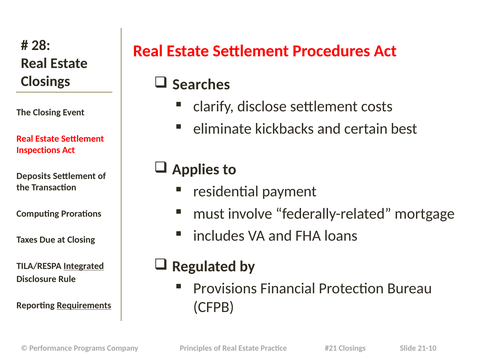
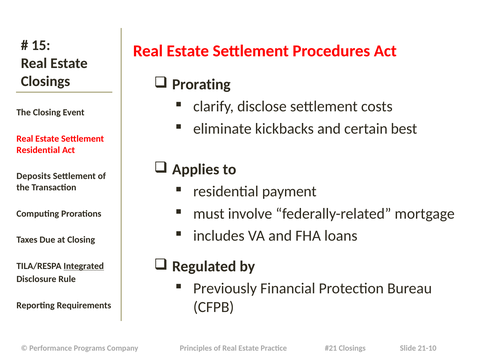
28: 28 -> 15 (41, 45)
Searches: Searches -> Prorating (201, 84)
Inspections: Inspections -> Residential (38, 150)
Provisions: Provisions -> Previously (225, 288)
Requirements underline: present -> none (84, 305)
